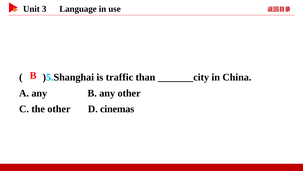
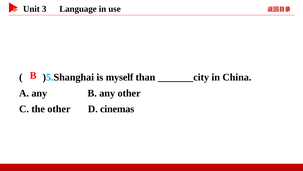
traffic: traffic -> myself (120, 77)
